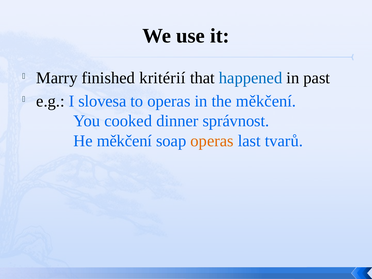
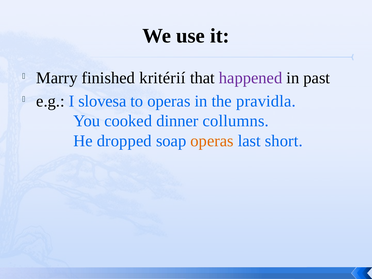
happened colour: blue -> purple (251, 78)
the měkčení: měkčení -> pravidla (266, 101)
správnost: správnost -> collumns (236, 121)
He měkčení: měkčení -> dropped (124, 141)
tvarů: tvarů -> short (284, 141)
